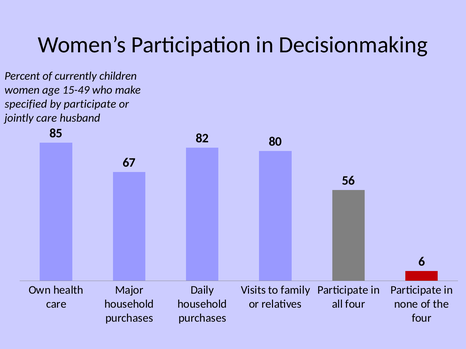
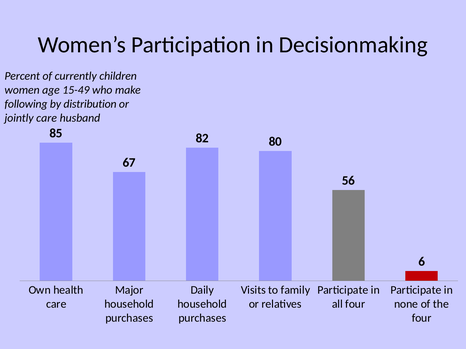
specified: specified -> following (26, 104)
by participate: participate -> distribution (90, 104)
